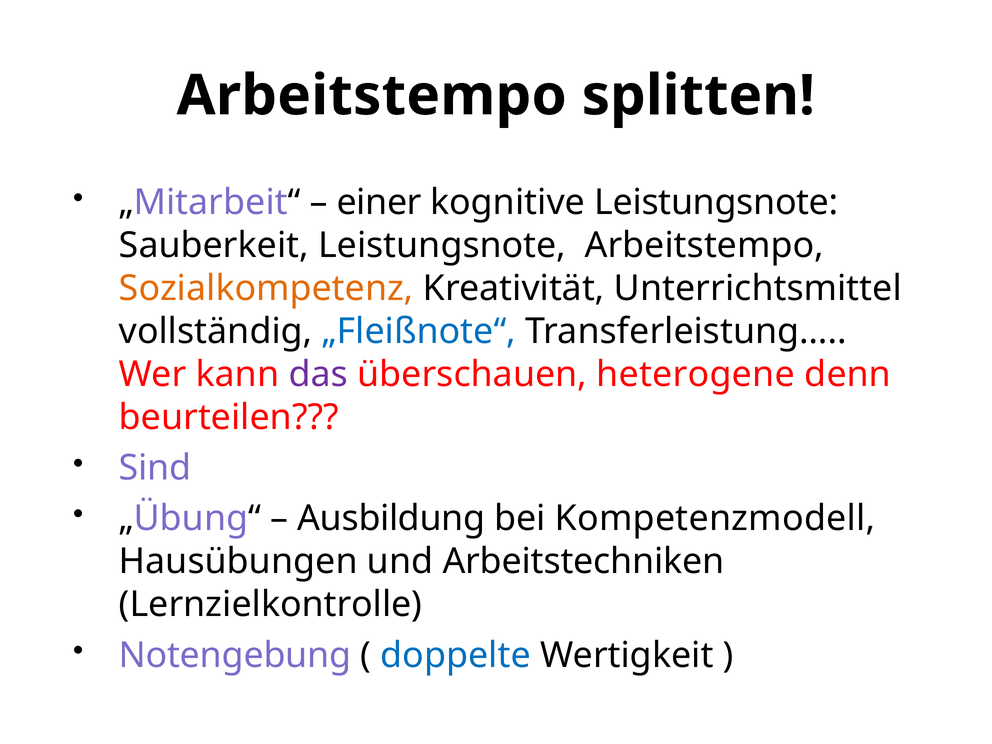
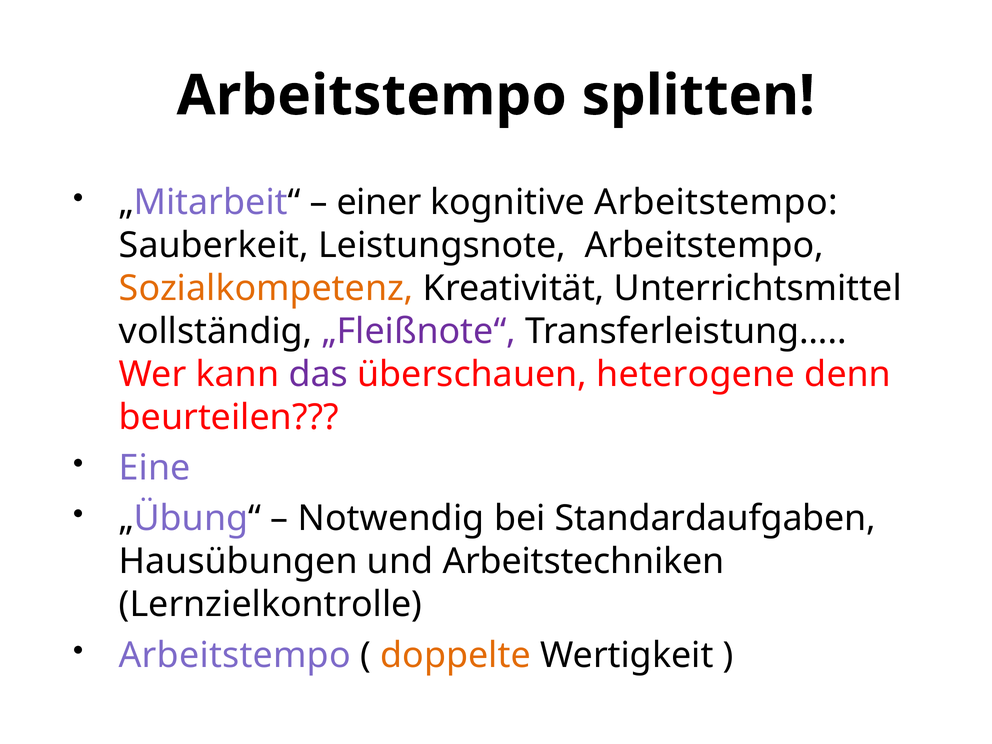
kognitive Leistungsnote: Leistungsnote -> Arbeitstempo (716, 202)
„Fleißnote“ colour: blue -> purple (419, 331)
Sind: Sind -> Eine (155, 468)
Ausbildung: Ausbildung -> Notwendig (391, 519)
Kompetenzmodell: Kompetenzmodell -> Standardaufgaben (715, 519)
Notengebung: Notengebung -> Arbeitstempo (235, 655)
doppelte colour: blue -> orange (456, 655)
